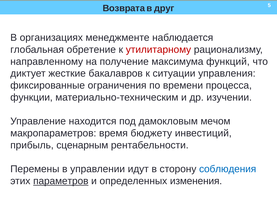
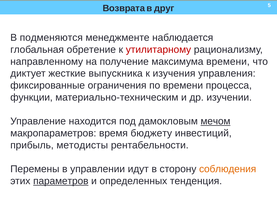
организациях: организациях -> подменяются (51, 38)
максимума функций: функций -> времени (228, 62)
бакалавров: бакалавров -> выпускника (116, 74)
ситуации: ситуации -> изучения (174, 74)
мечом underline: none -> present (215, 122)
сценарным: сценарным -> методисты (82, 146)
соблюдения colour: blue -> orange (228, 170)
изменения: изменения -> тенденция (196, 182)
